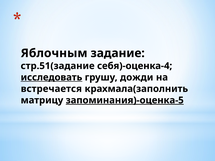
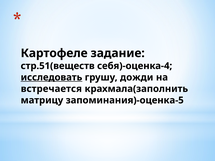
Яблочным: Яблочным -> Картофеле (54, 53)
стр.51(задание: стр.51(задание -> стр.51(веществ (58, 66)
запоминания)-оценка-5 underline: present -> none (125, 100)
